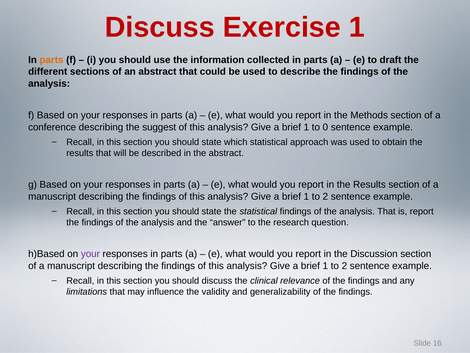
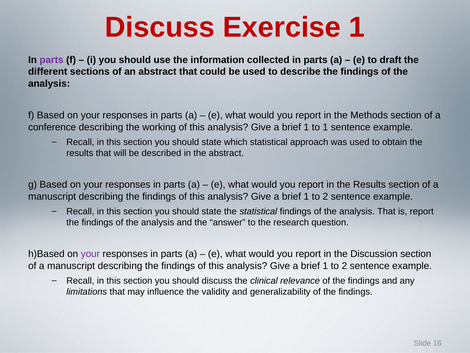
parts colour: orange -> purple (51, 60)
suggest: suggest -> working (159, 127)
to 0: 0 -> 1 (325, 127)
